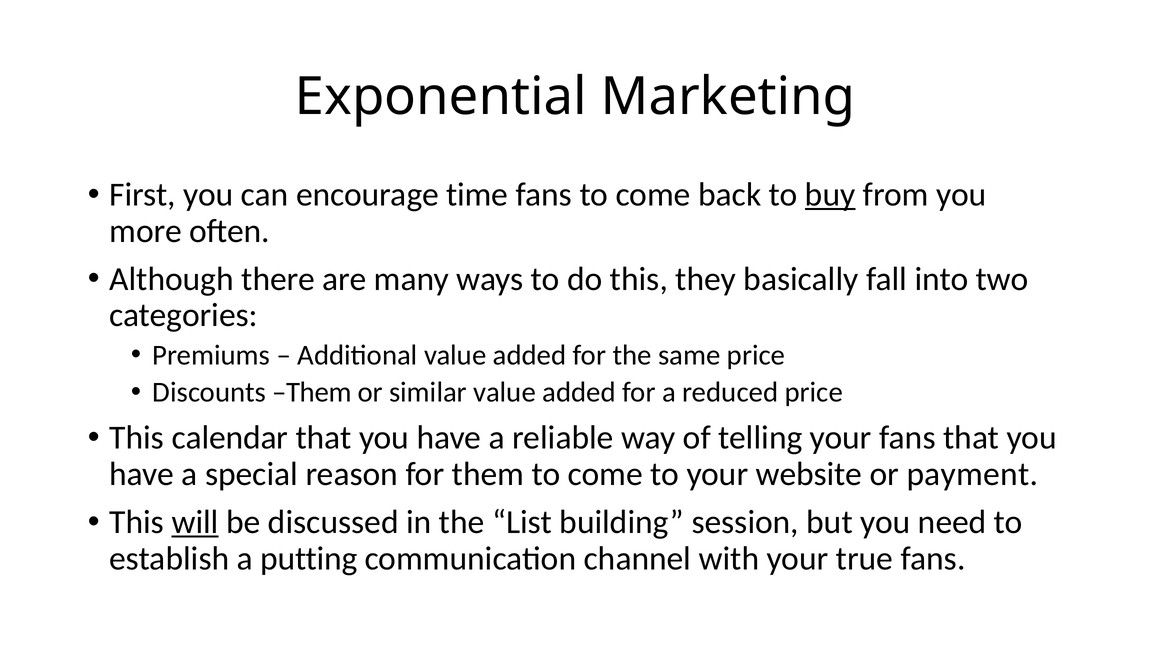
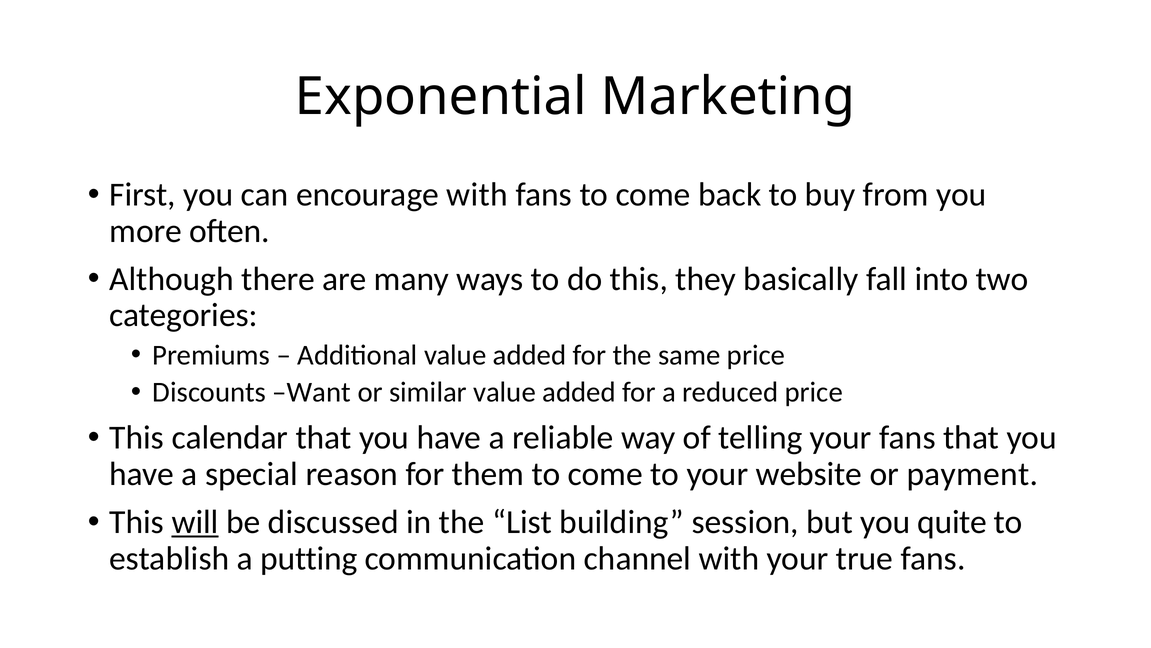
encourage time: time -> with (477, 195)
buy underline: present -> none (830, 195)
Discounts Them: Them -> Want (312, 392)
need: need -> quite (952, 522)
